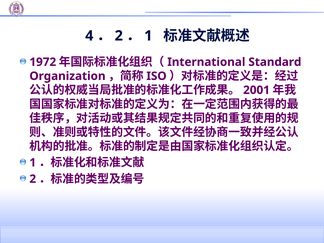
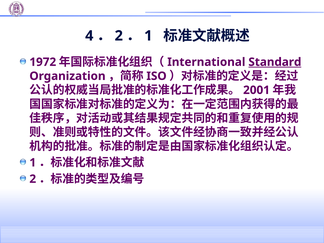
Standard underline: none -> present (275, 62)
